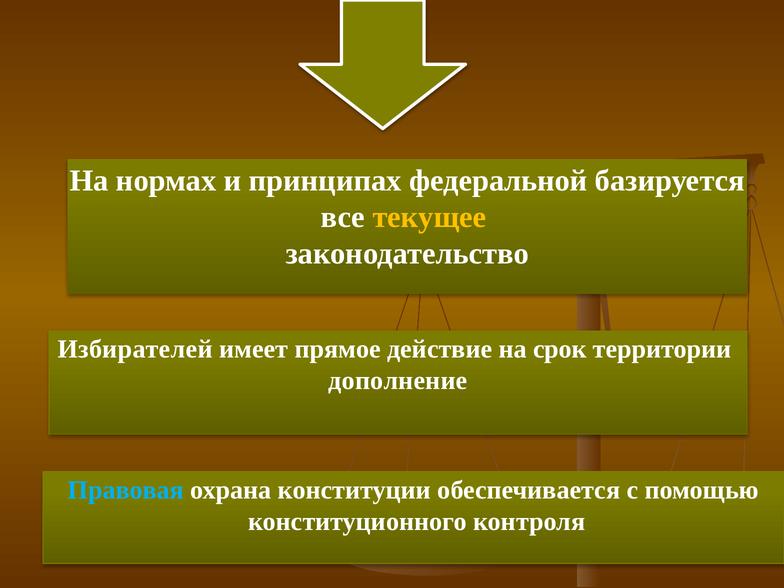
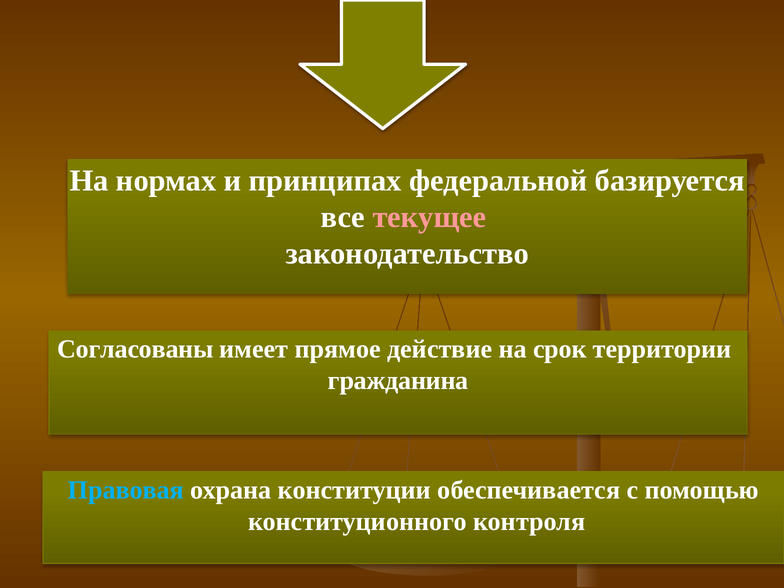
текущее colour: yellow -> pink (429, 217)
Избирателей: Избирателей -> Согласованы (135, 349)
дополнение: дополнение -> гражданина (398, 381)
